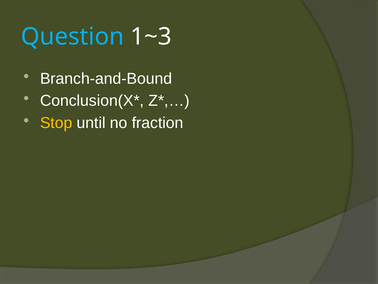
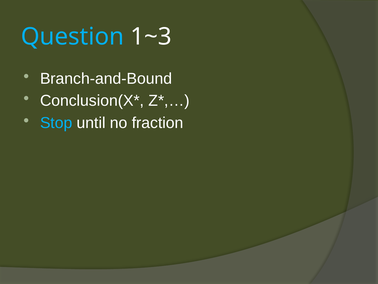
Stop colour: yellow -> light blue (56, 123)
